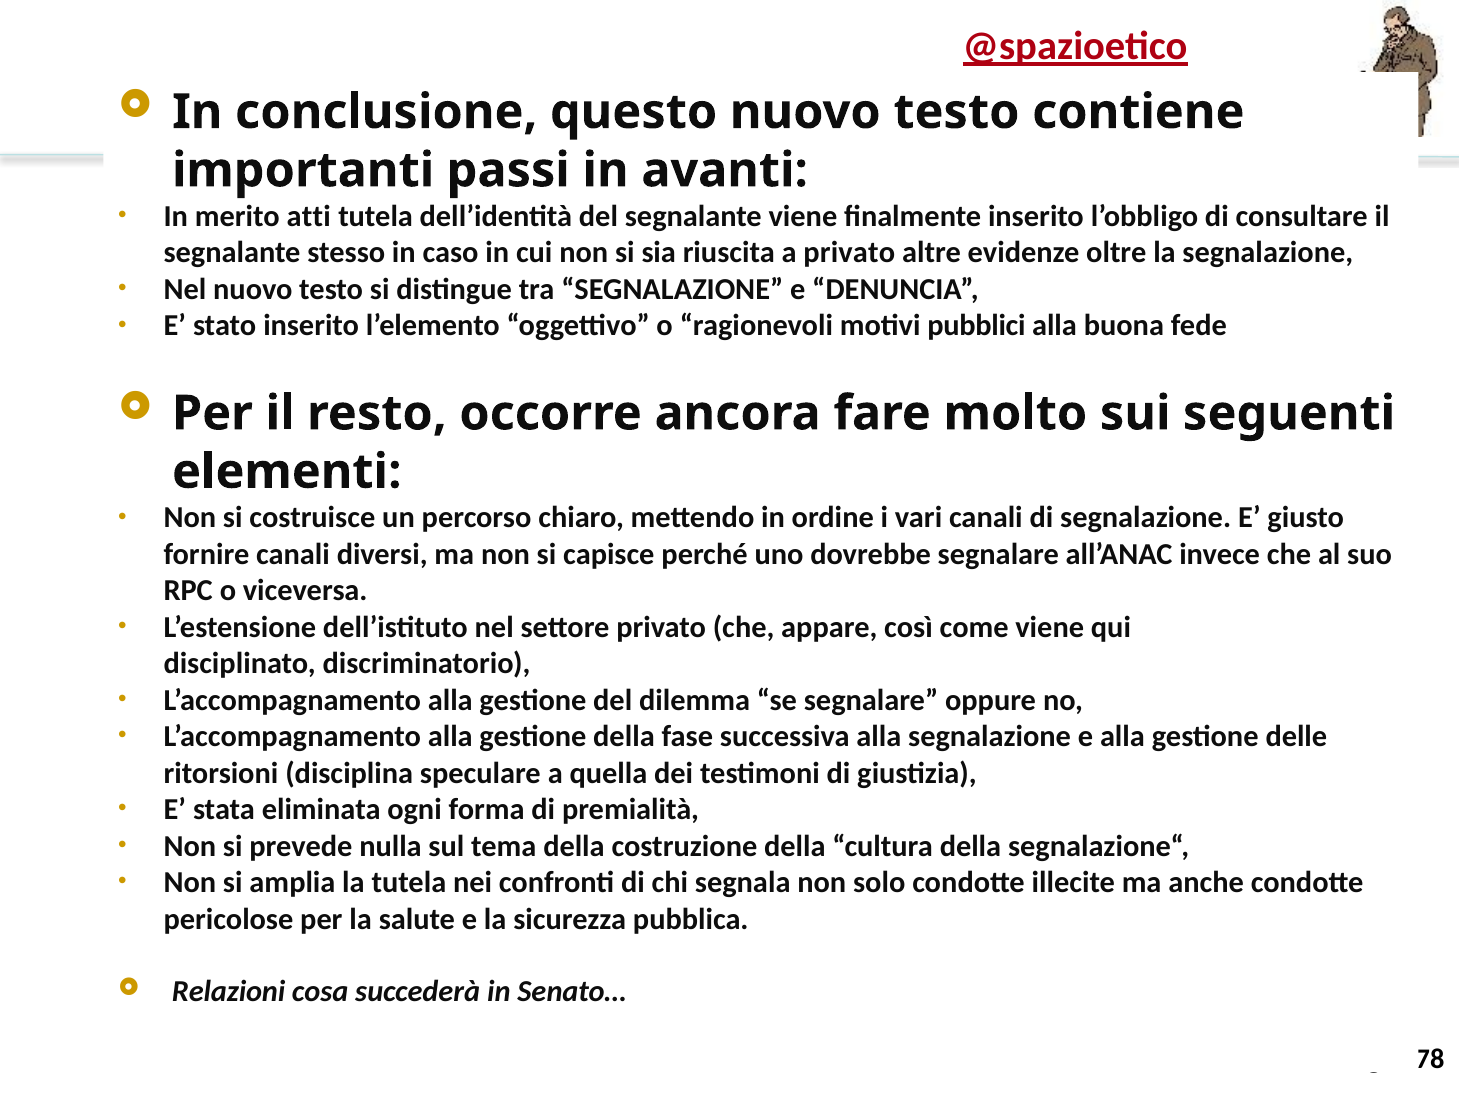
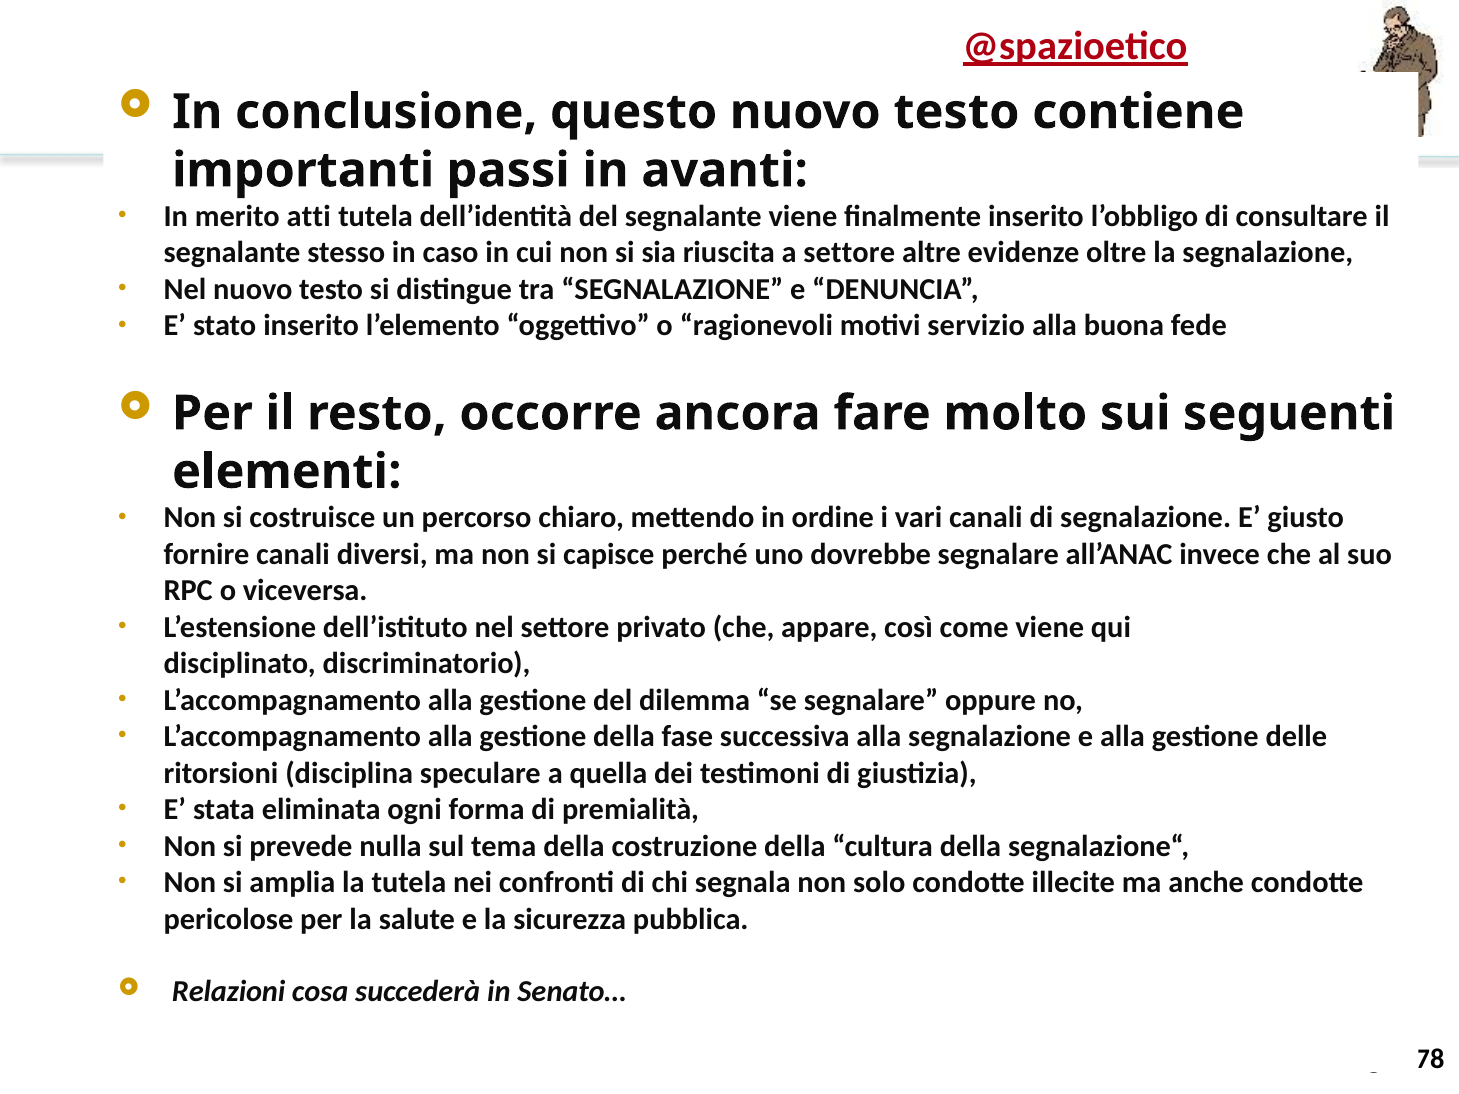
a privato: privato -> settore (849, 253)
pubblici: pubblici -> servizio (976, 326)
